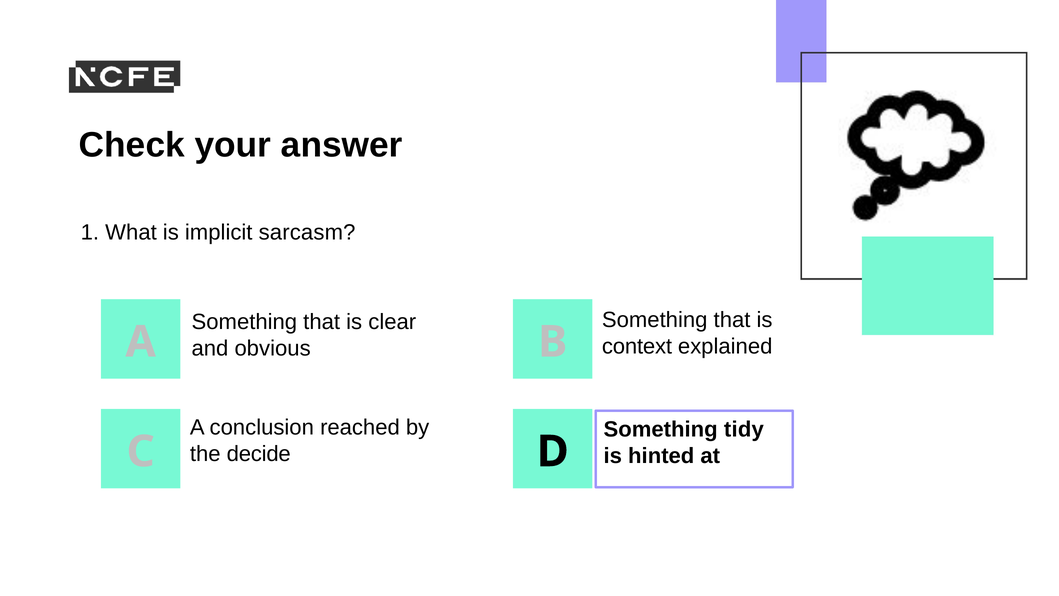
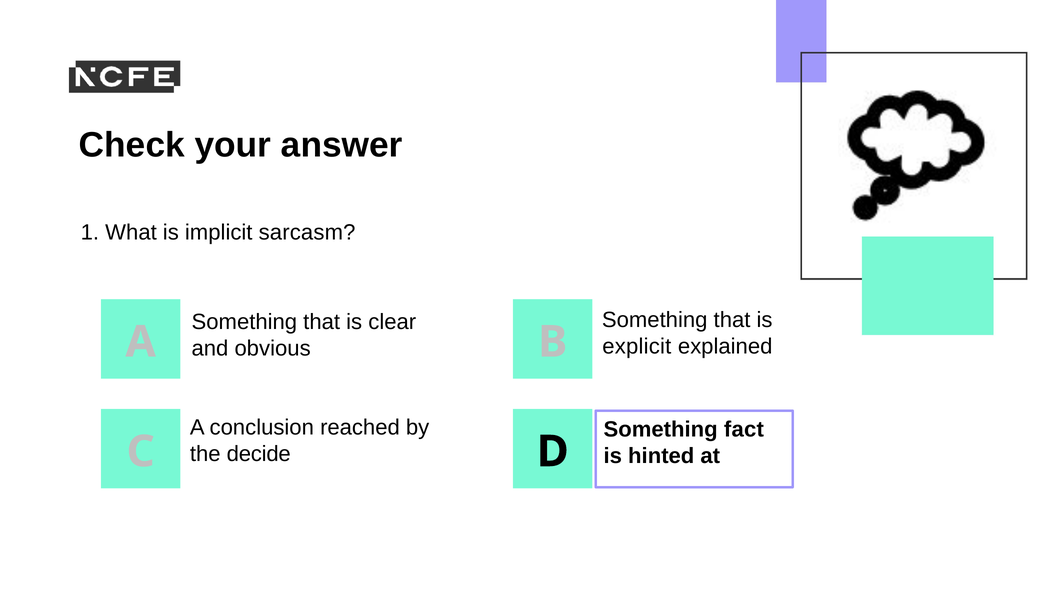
context: context -> explicit (637, 346)
tidy: tidy -> fact (744, 429)
